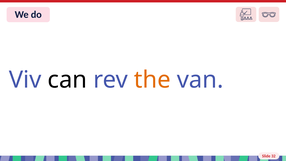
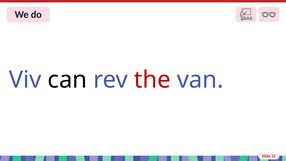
the colour: orange -> red (152, 80)
